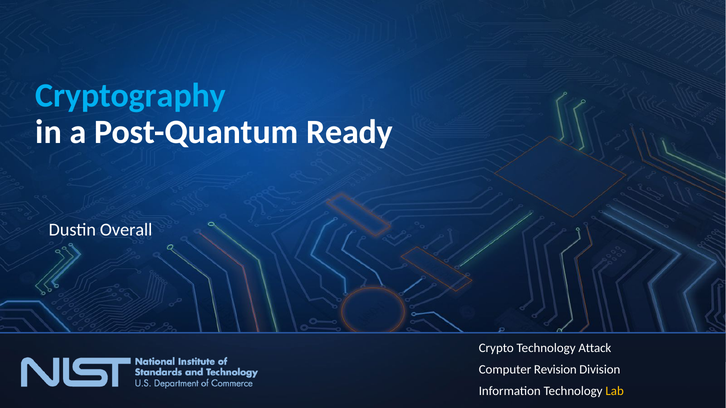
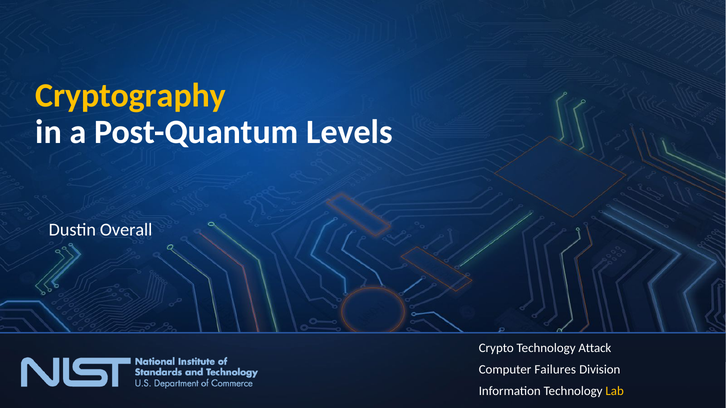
Cryptography colour: light blue -> yellow (131, 96)
Ready: Ready -> Levels (350, 132)
Revision: Revision -> Failures (555, 370)
